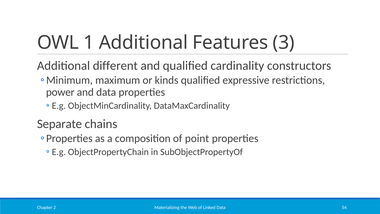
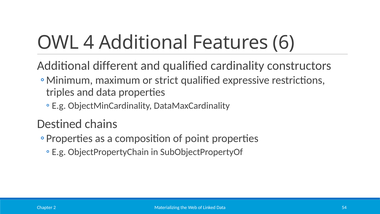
1: 1 -> 4 (89, 43)
3: 3 -> 6 (284, 43)
kinds: kinds -> strict (167, 80)
power: power -> triples (60, 92)
Separate: Separate -> Destined (60, 124)
